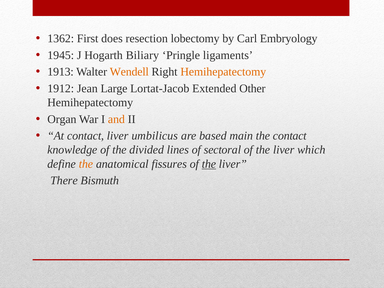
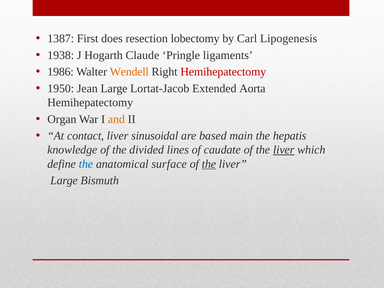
1362: 1362 -> 1387 (61, 39)
Embryology: Embryology -> Lipogenesis (289, 39)
1945: 1945 -> 1938 (61, 55)
Biliary: Biliary -> Claude (142, 55)
1913: 1913 -> 1986 (61, 72)
Hemihepatectomy colour: orange -> red (223, 72)
1912: 1912 -> 1950 (61, 88)
Other: Other -> Aorta (252, 88)
umbilicus: umbilicus -> sinusoidal (155, 136)
the contact: contact -> hepatis (290, 136)
sectoral: sectoral -> caudate (222, 150)
liver underline: none -> present (284, 150)
the colour: orange -> blue (86, 164)
fissures: fissures -> surface (169, 164)
There: There -> Large (64, 181)
